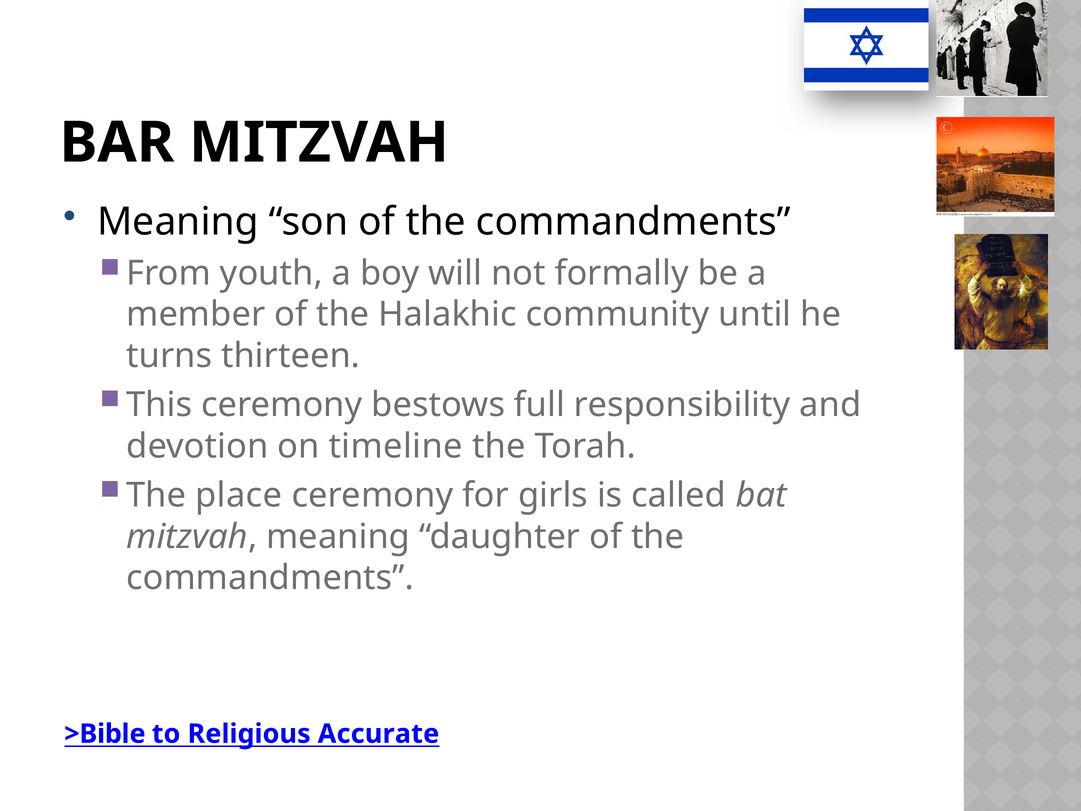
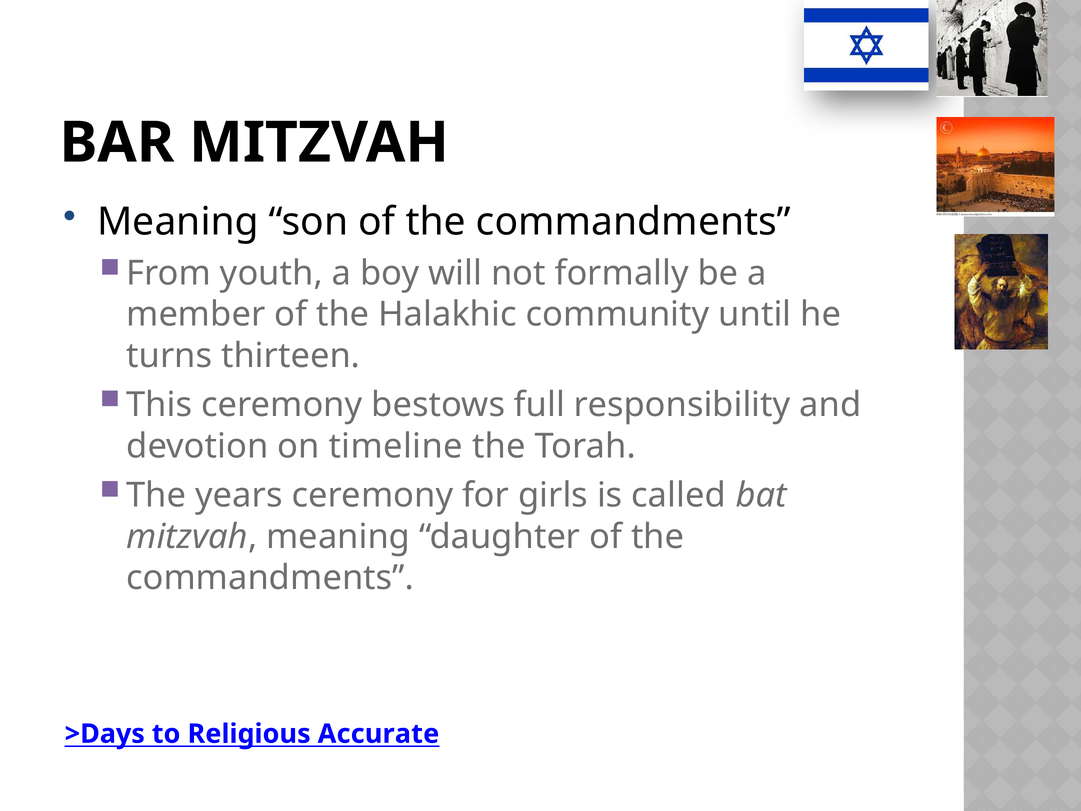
place: place -> years (239, 495)
>Bible: >Bible -> >Days (105, 734)
